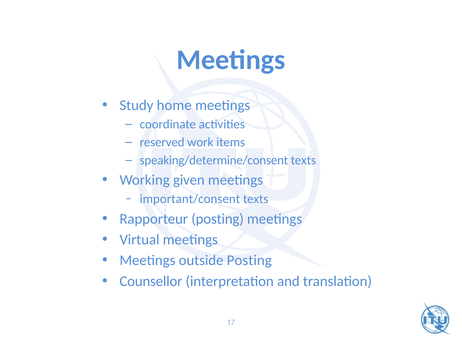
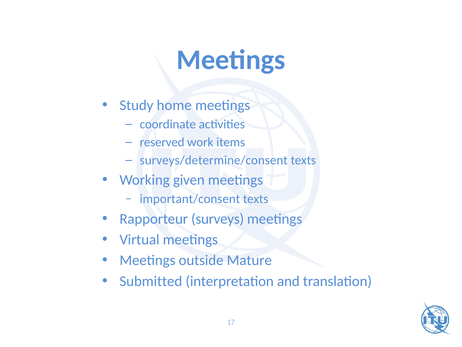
speaking/determine/consent: speaking/determine/consent -> surveys/determine/consent (214, 160)
Rapporteur posting: posting -> surveys (218, 219)
outside Posting: Posting -> Mature (249, 260)
Counsellor: Counsellor -> Submitted (151, 281)
